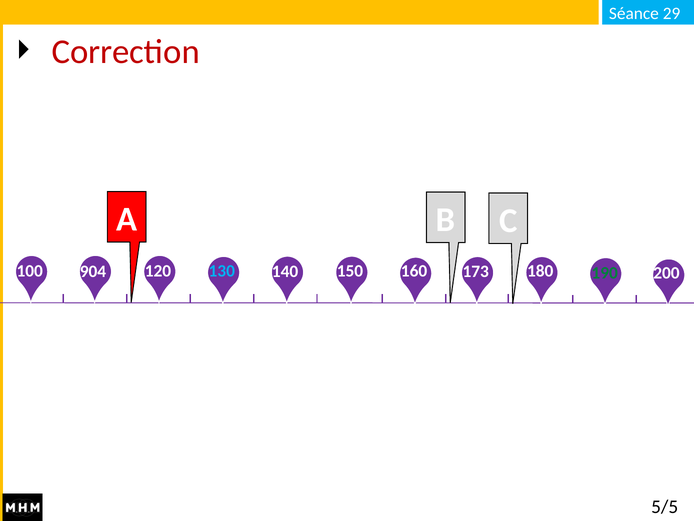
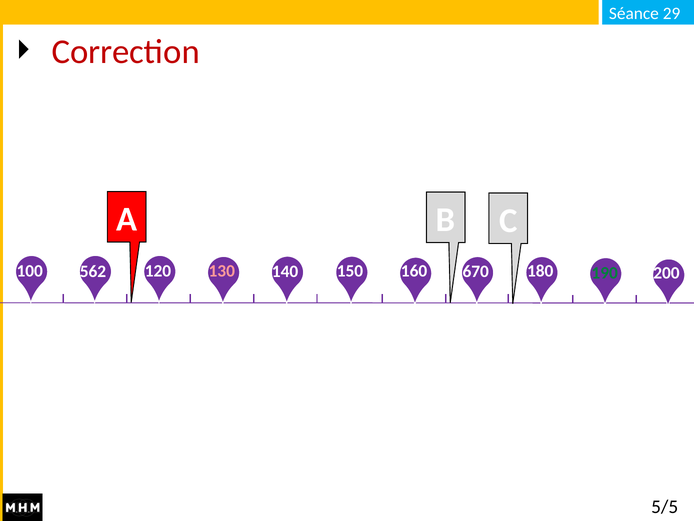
904: 904 -> 562 (93, 271)
130 colour: light blue -> pink (222, 271)
173: 173 -> 670 (476, 271)
